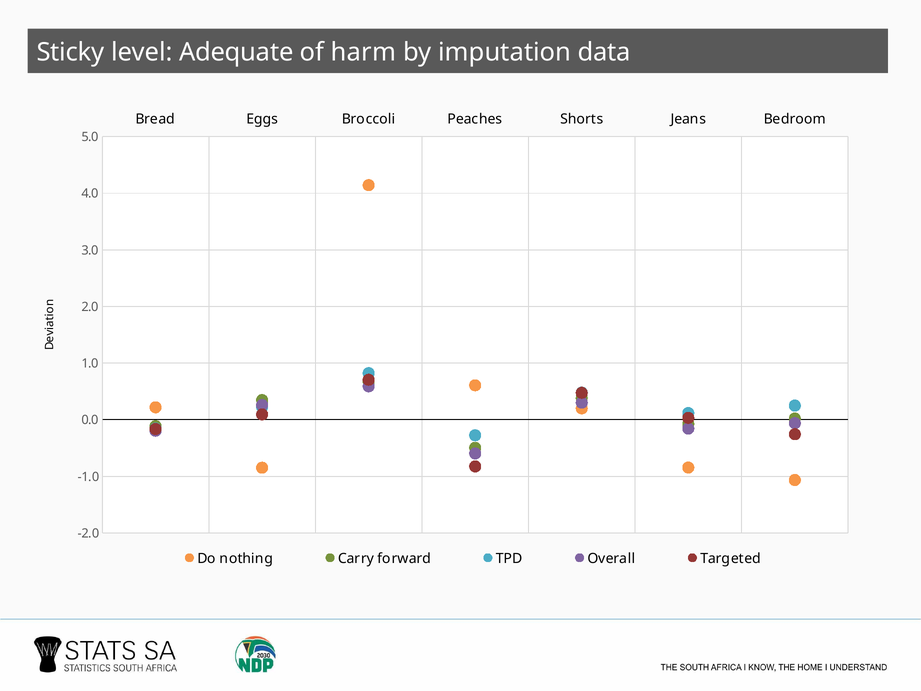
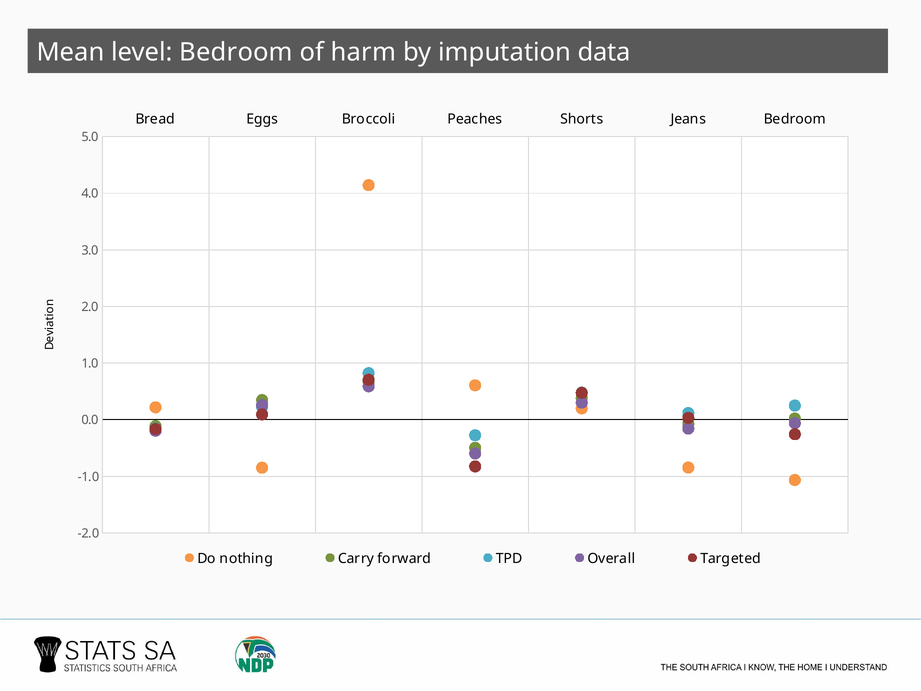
Sticky: Sticky -> Mean (70, 52)
level Adequate: Adequate -> Bedroom (236, 52)
